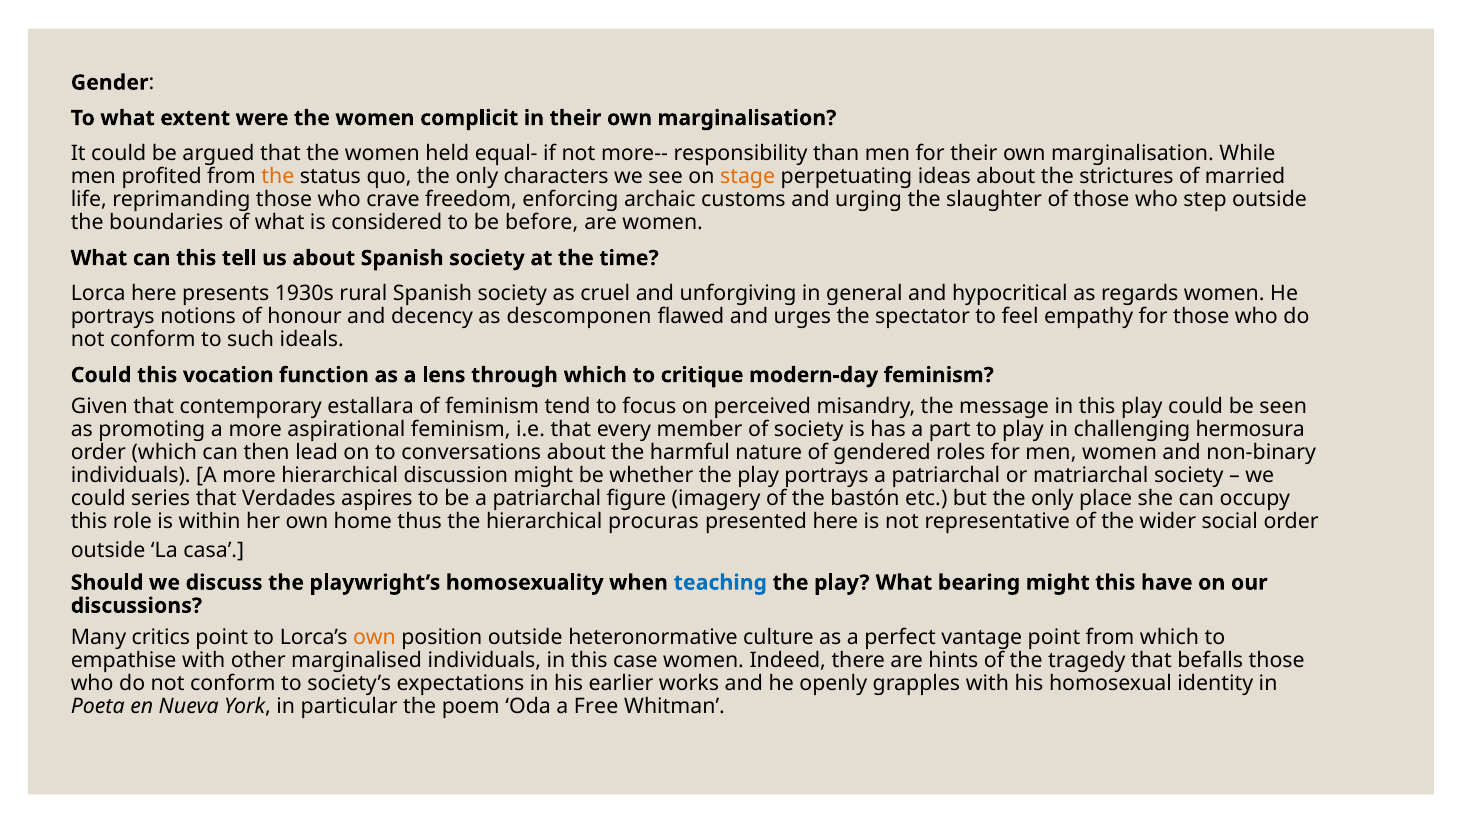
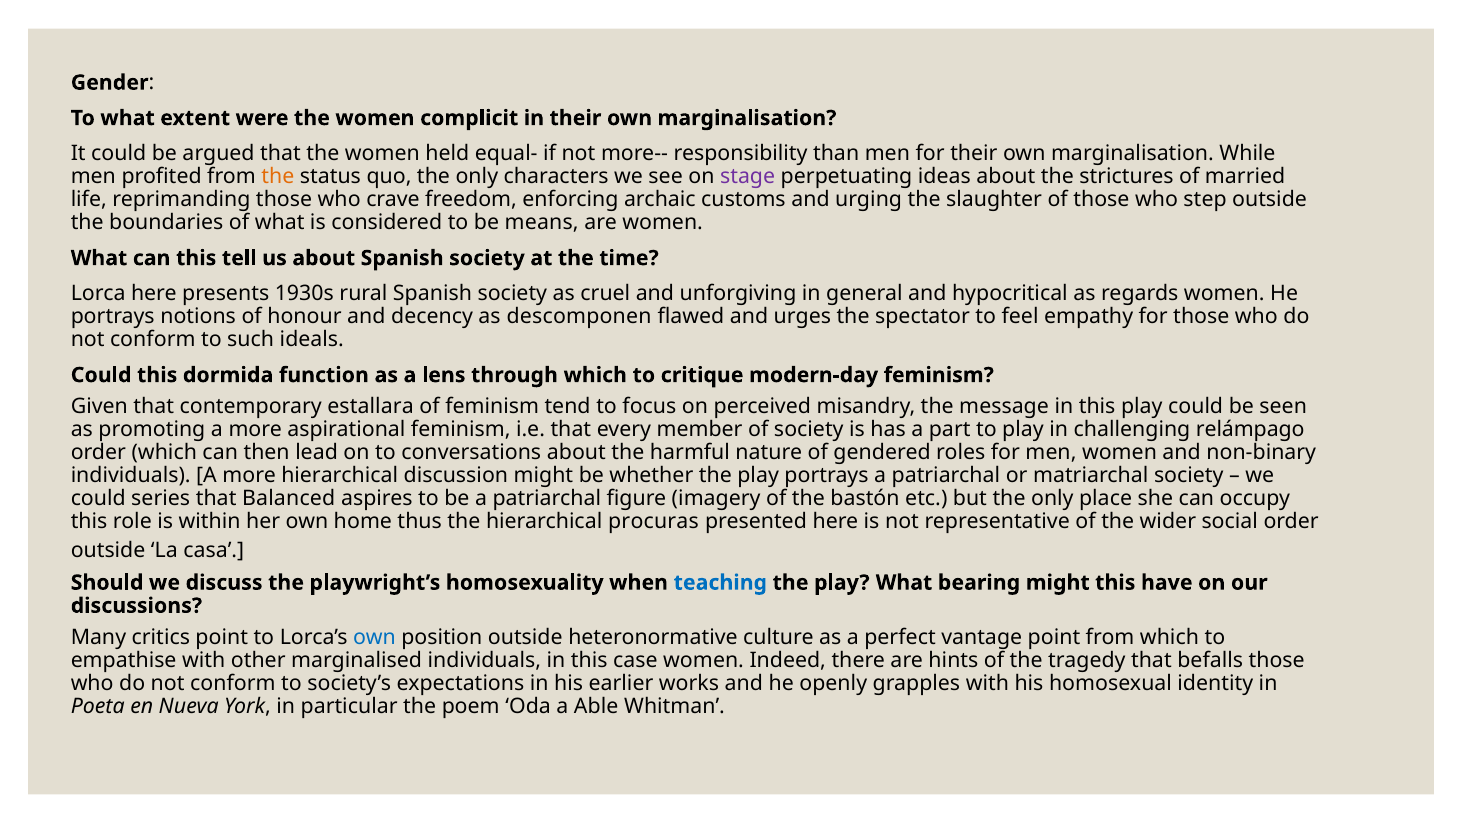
stage colour: orange -> purple (748, 176)
before: before -> means (542, 223)
vocation: vocation -> dormida (228, 375)
hermosura: hermosura -> relámpago (1250, 429)
Verdades: Verdades -> Balanced (289, 498)
own colour: orange -> blue (374, 637)
Free: Free -> Able (596, 706)
